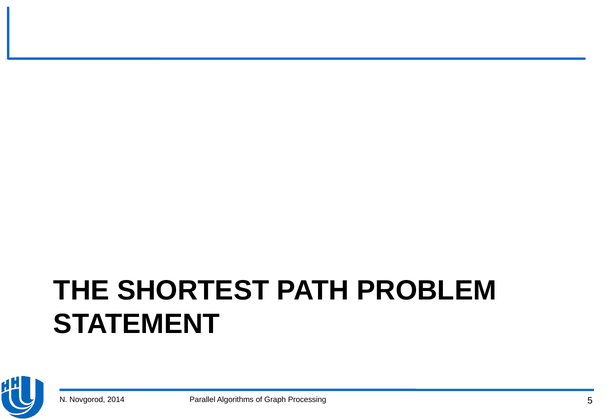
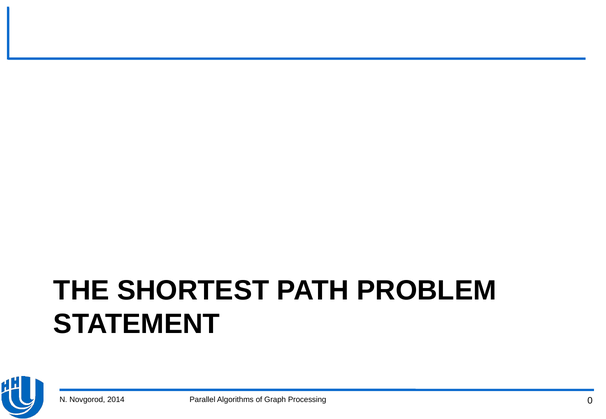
5: 5 -> 0 (590, 401)
